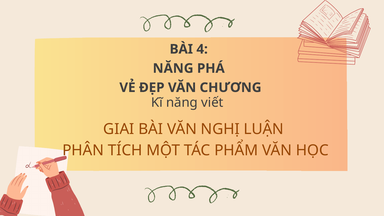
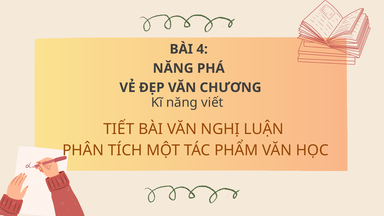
GIAI: GIAI -> TIẾT (119, 129)
